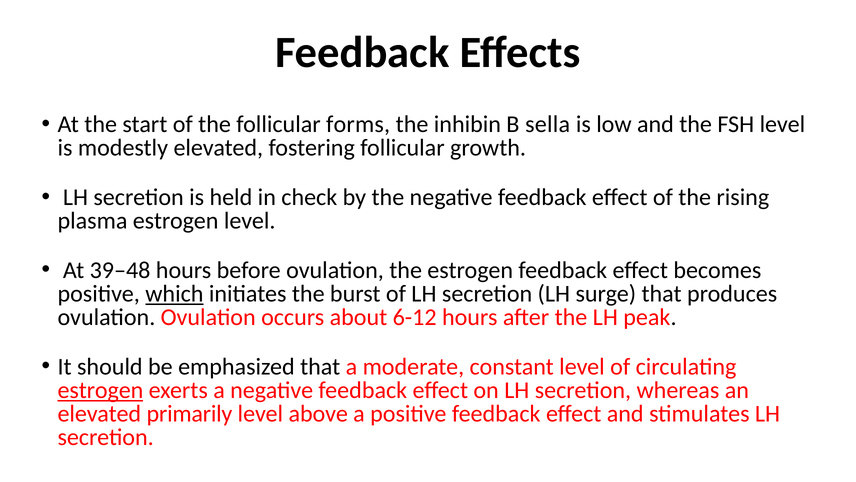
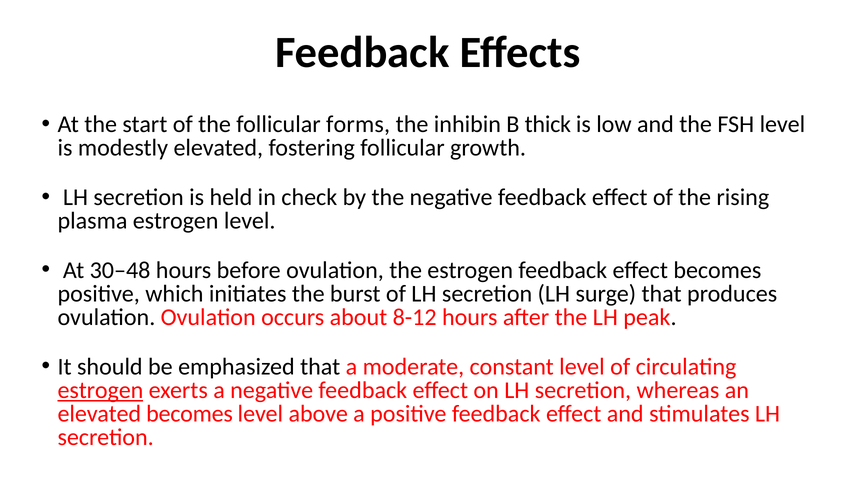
sella: sella -> thick (548, 124)
39–48: 39–48 -> 30–48 (120, 270)
which underline: present -> none (174, 294)
6-12: 6-12 -> 8-12 (415, 317)
elevated primarily: primarily -> becomes (189, 413)
